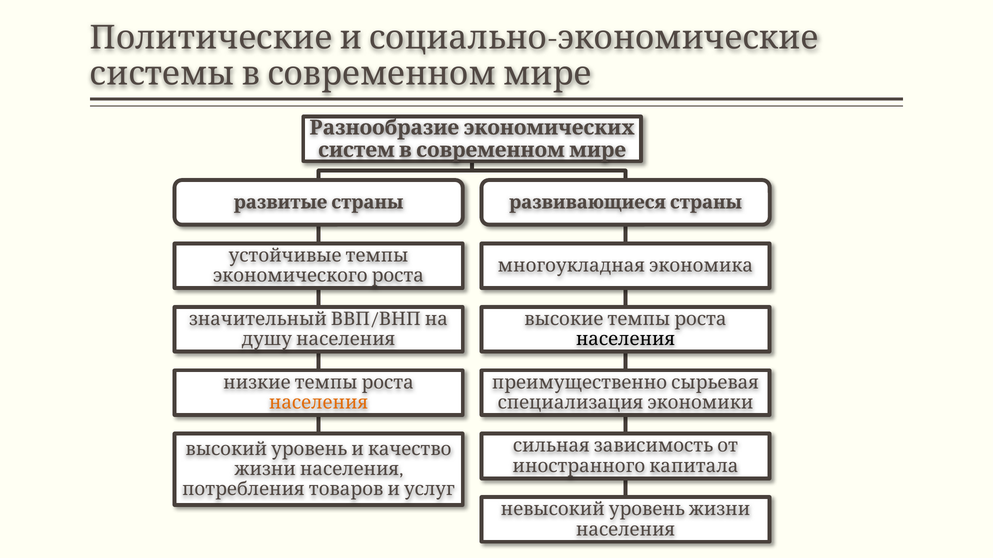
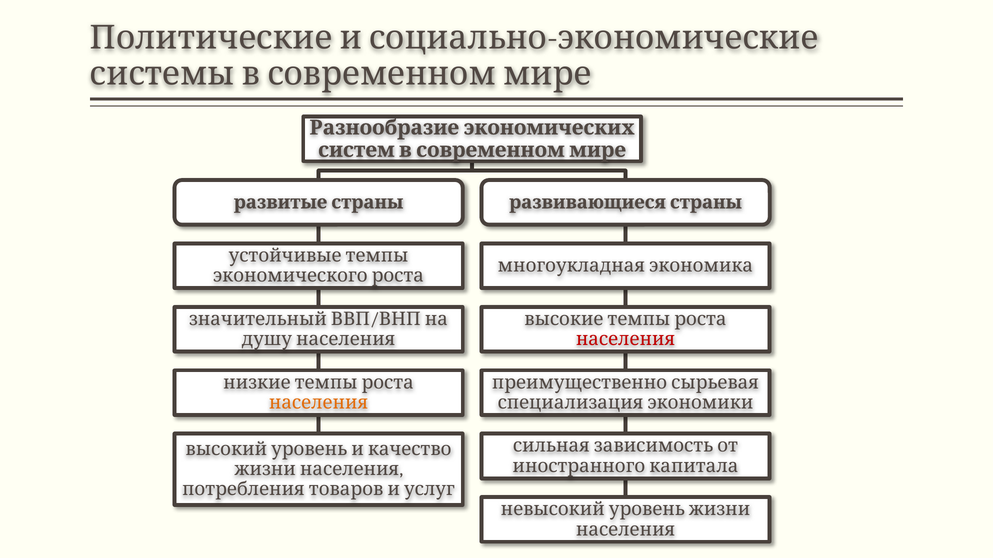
населения colour: black -> red (626, 339)
